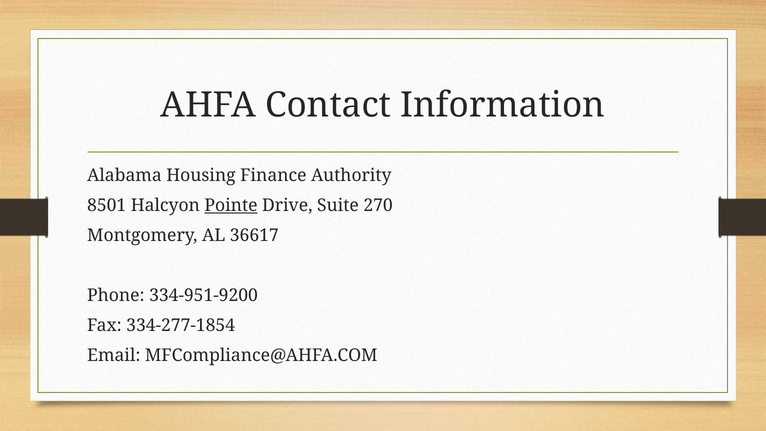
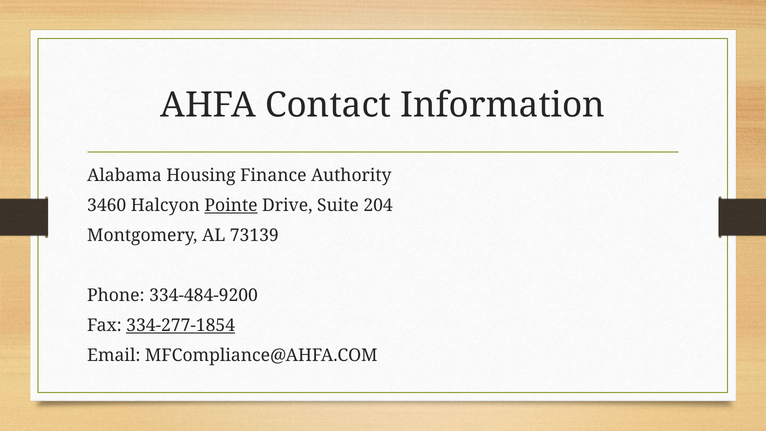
8501: 8501 -> 3460 (107, 205)
270: 270 -> 204 (378, 205)
36617: 36617 -> 73139 (254, 235)
334-951-9200: 334-951-9200 -> 334-484-9200 (204, 295)
334-277-1854 underline: none -> present (181, 325)
